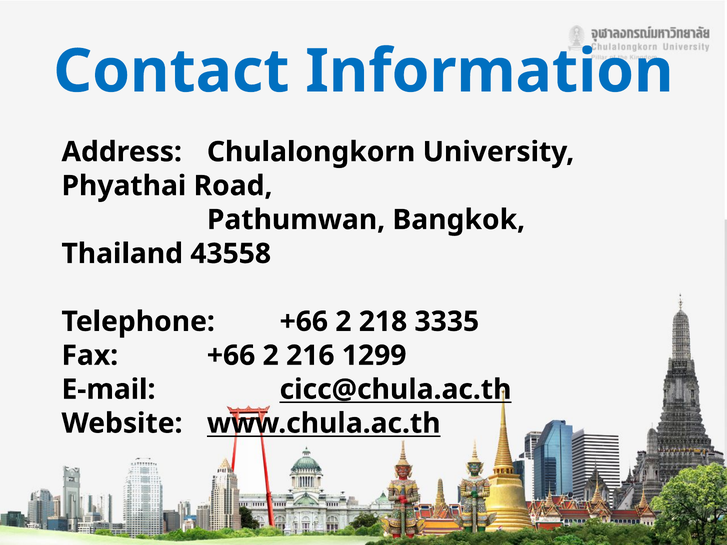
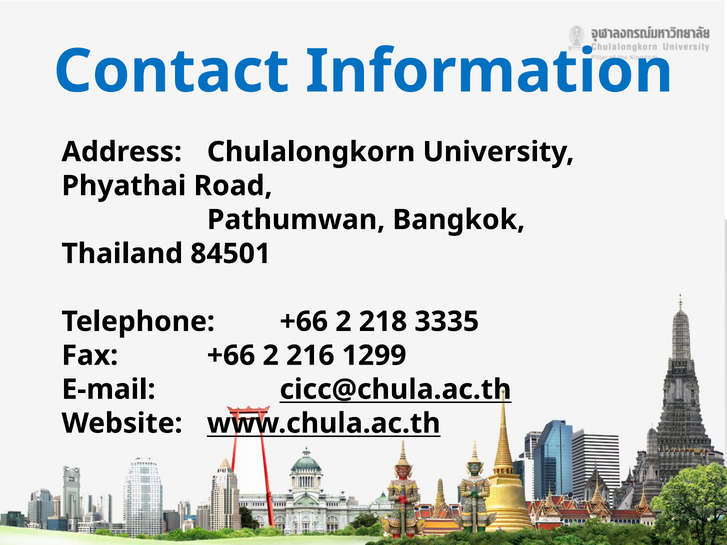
43558: 43558 -> 84501 (231, 254)
